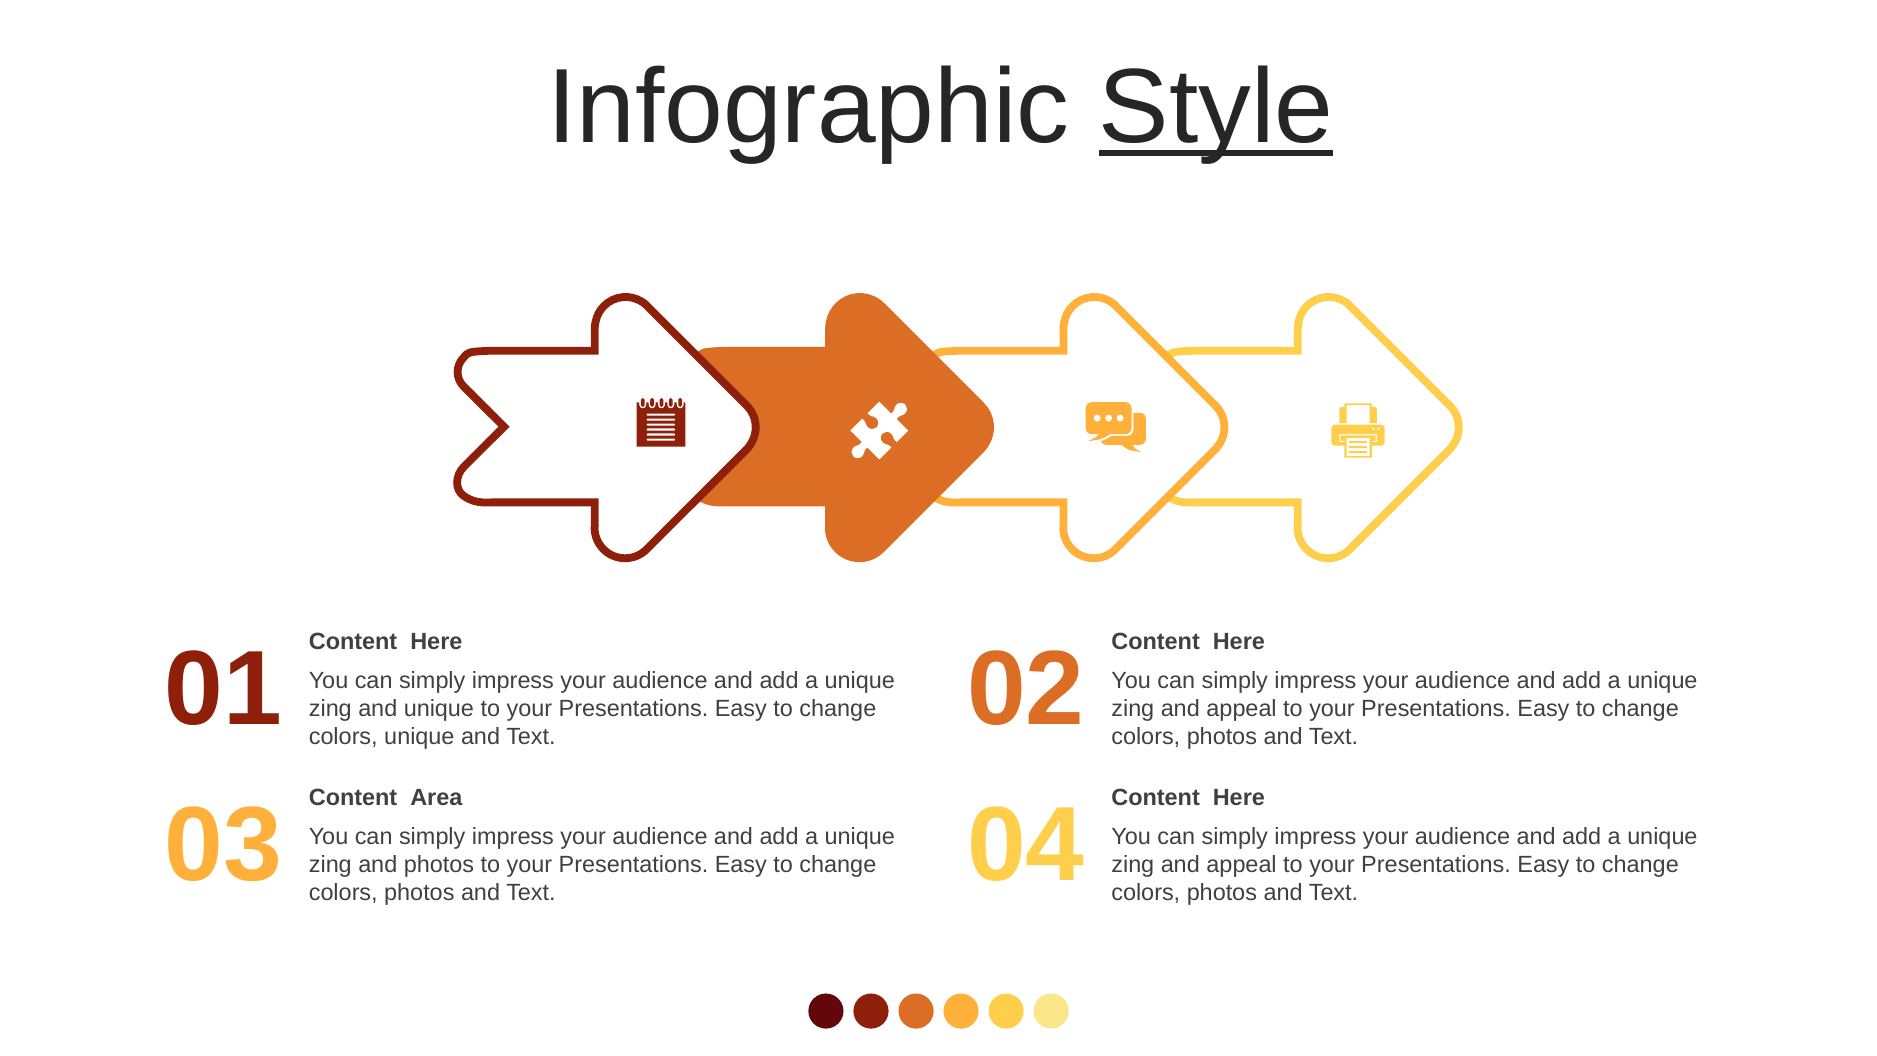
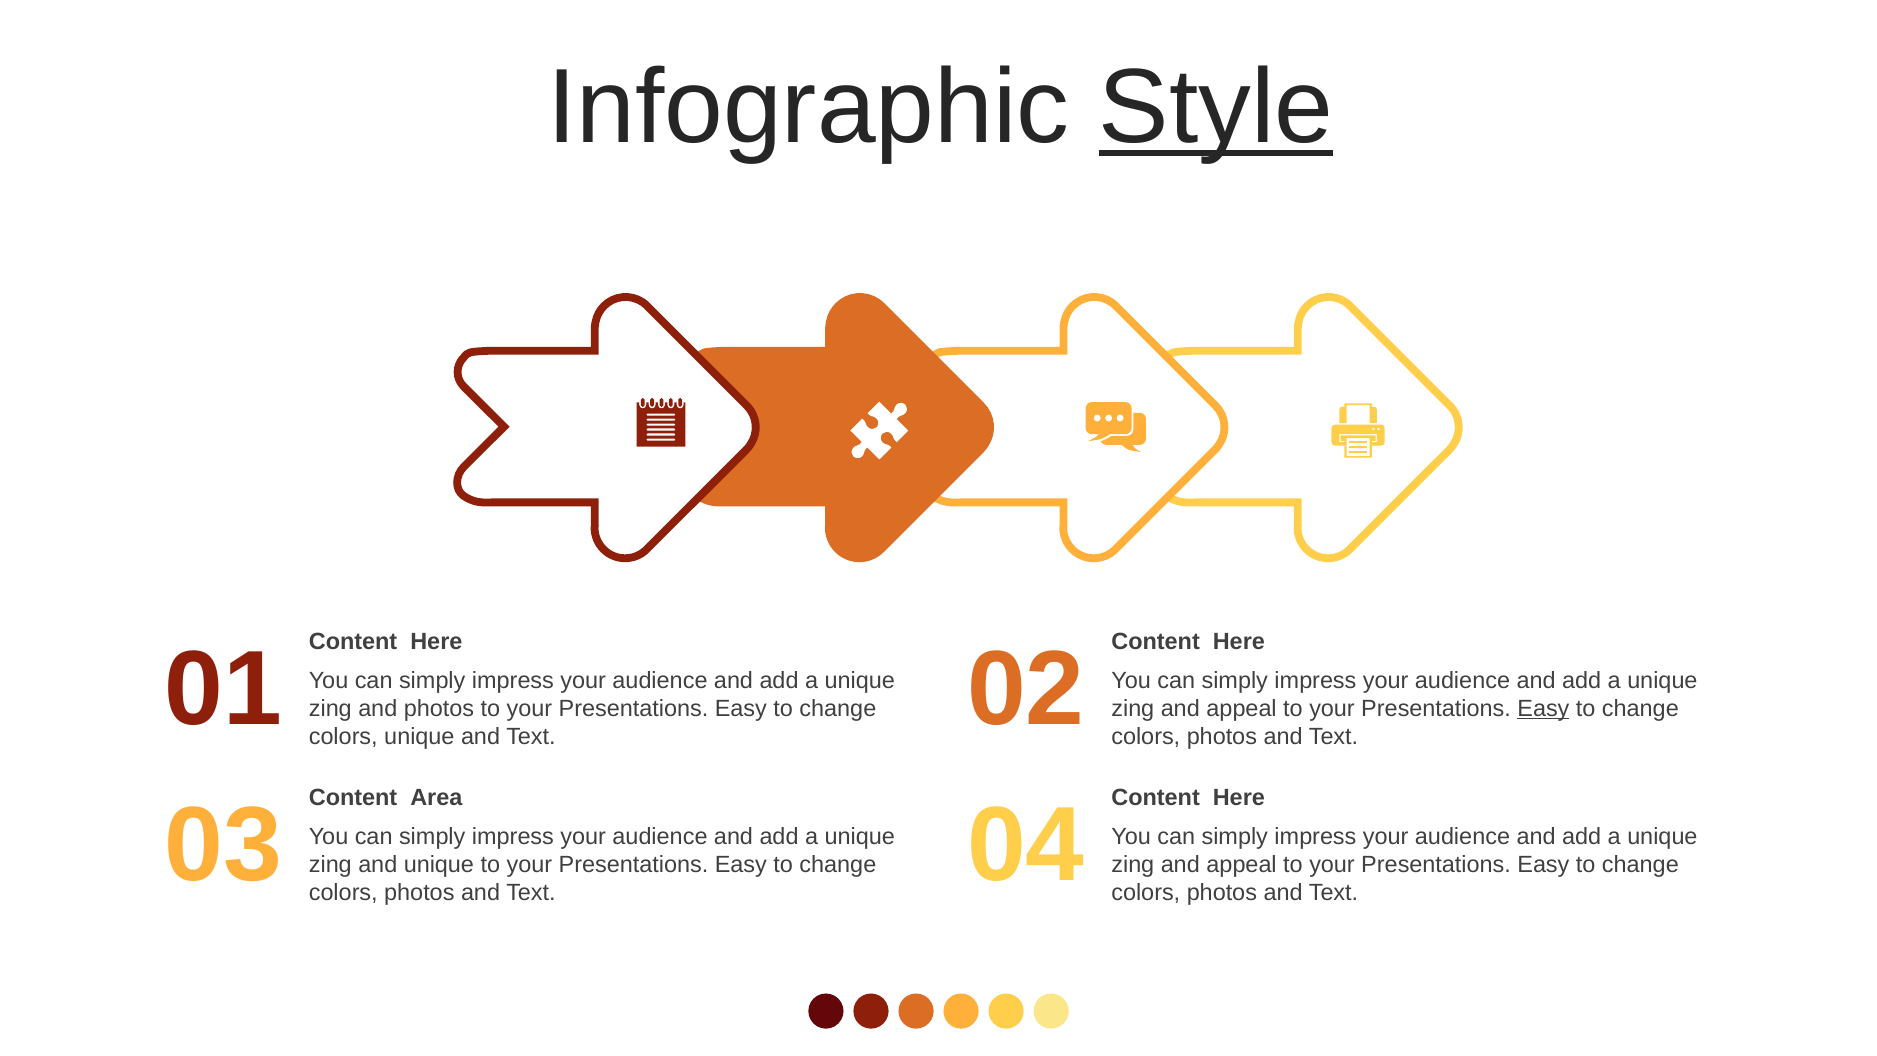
and unique: unique -> photos (439, 708)
Easy underline: none -> present (1543, 708)
and photos: photos -> unique (439, 864)
